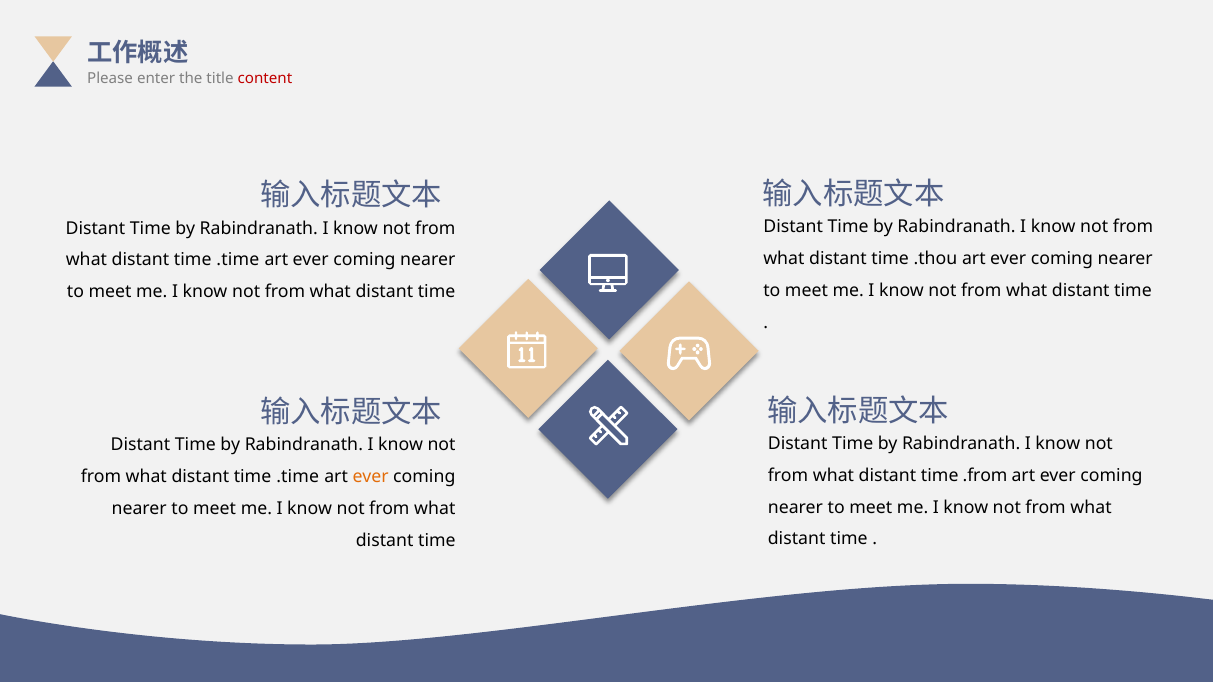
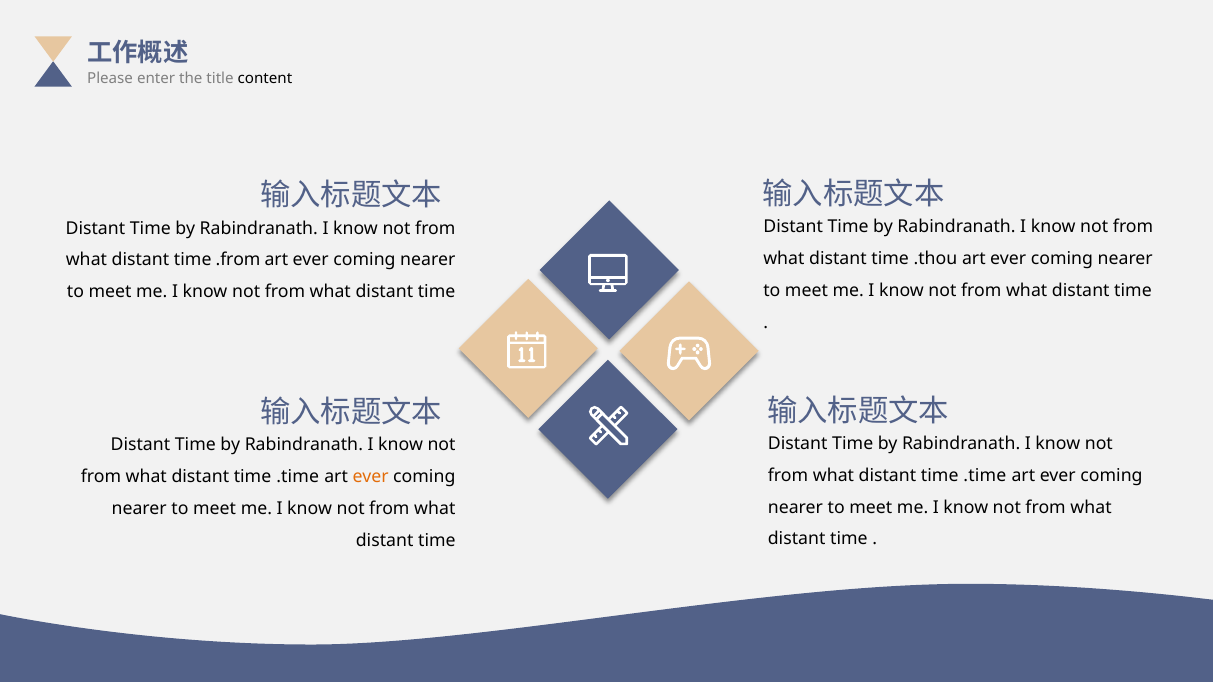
content colour: red -> black (265, 78)
.time: .time -> .from (238, 260)
.from: .from -> .time (985, 476)
